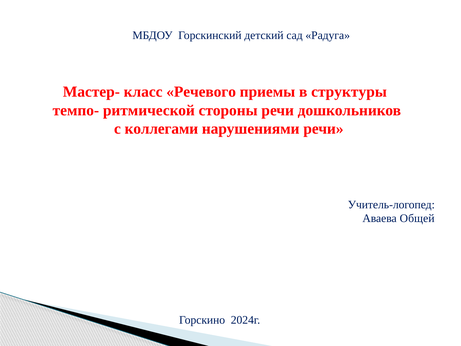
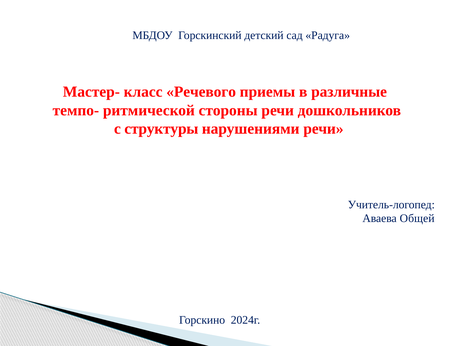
структуры: структуры -> различные (349, 92)
коллегами: коллегами -> структуры (161, 129)
